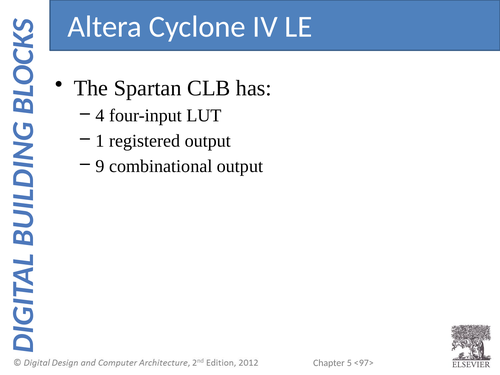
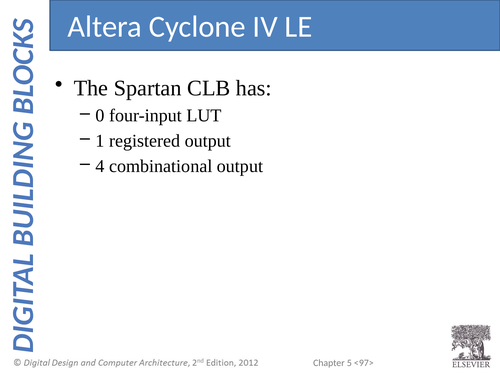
4: 4 -> 0 (100, 116)
9: 9 -> 4 (100, 166)
